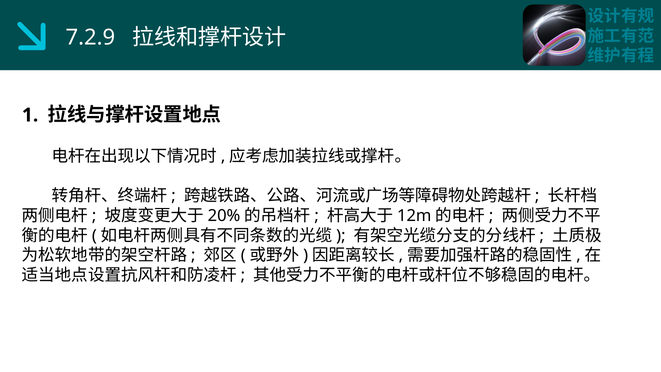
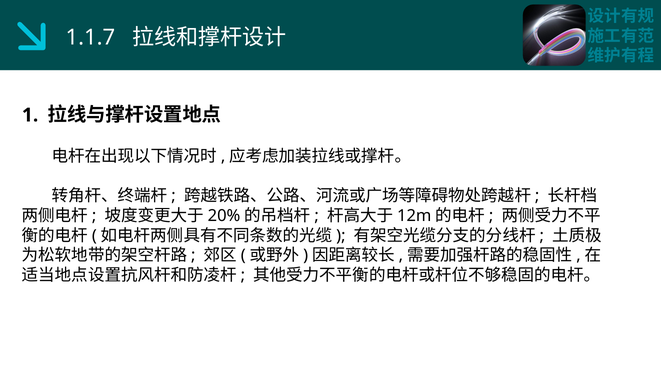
7.2.9: 7.2.9 -> 1.1.7 (90, 37)
